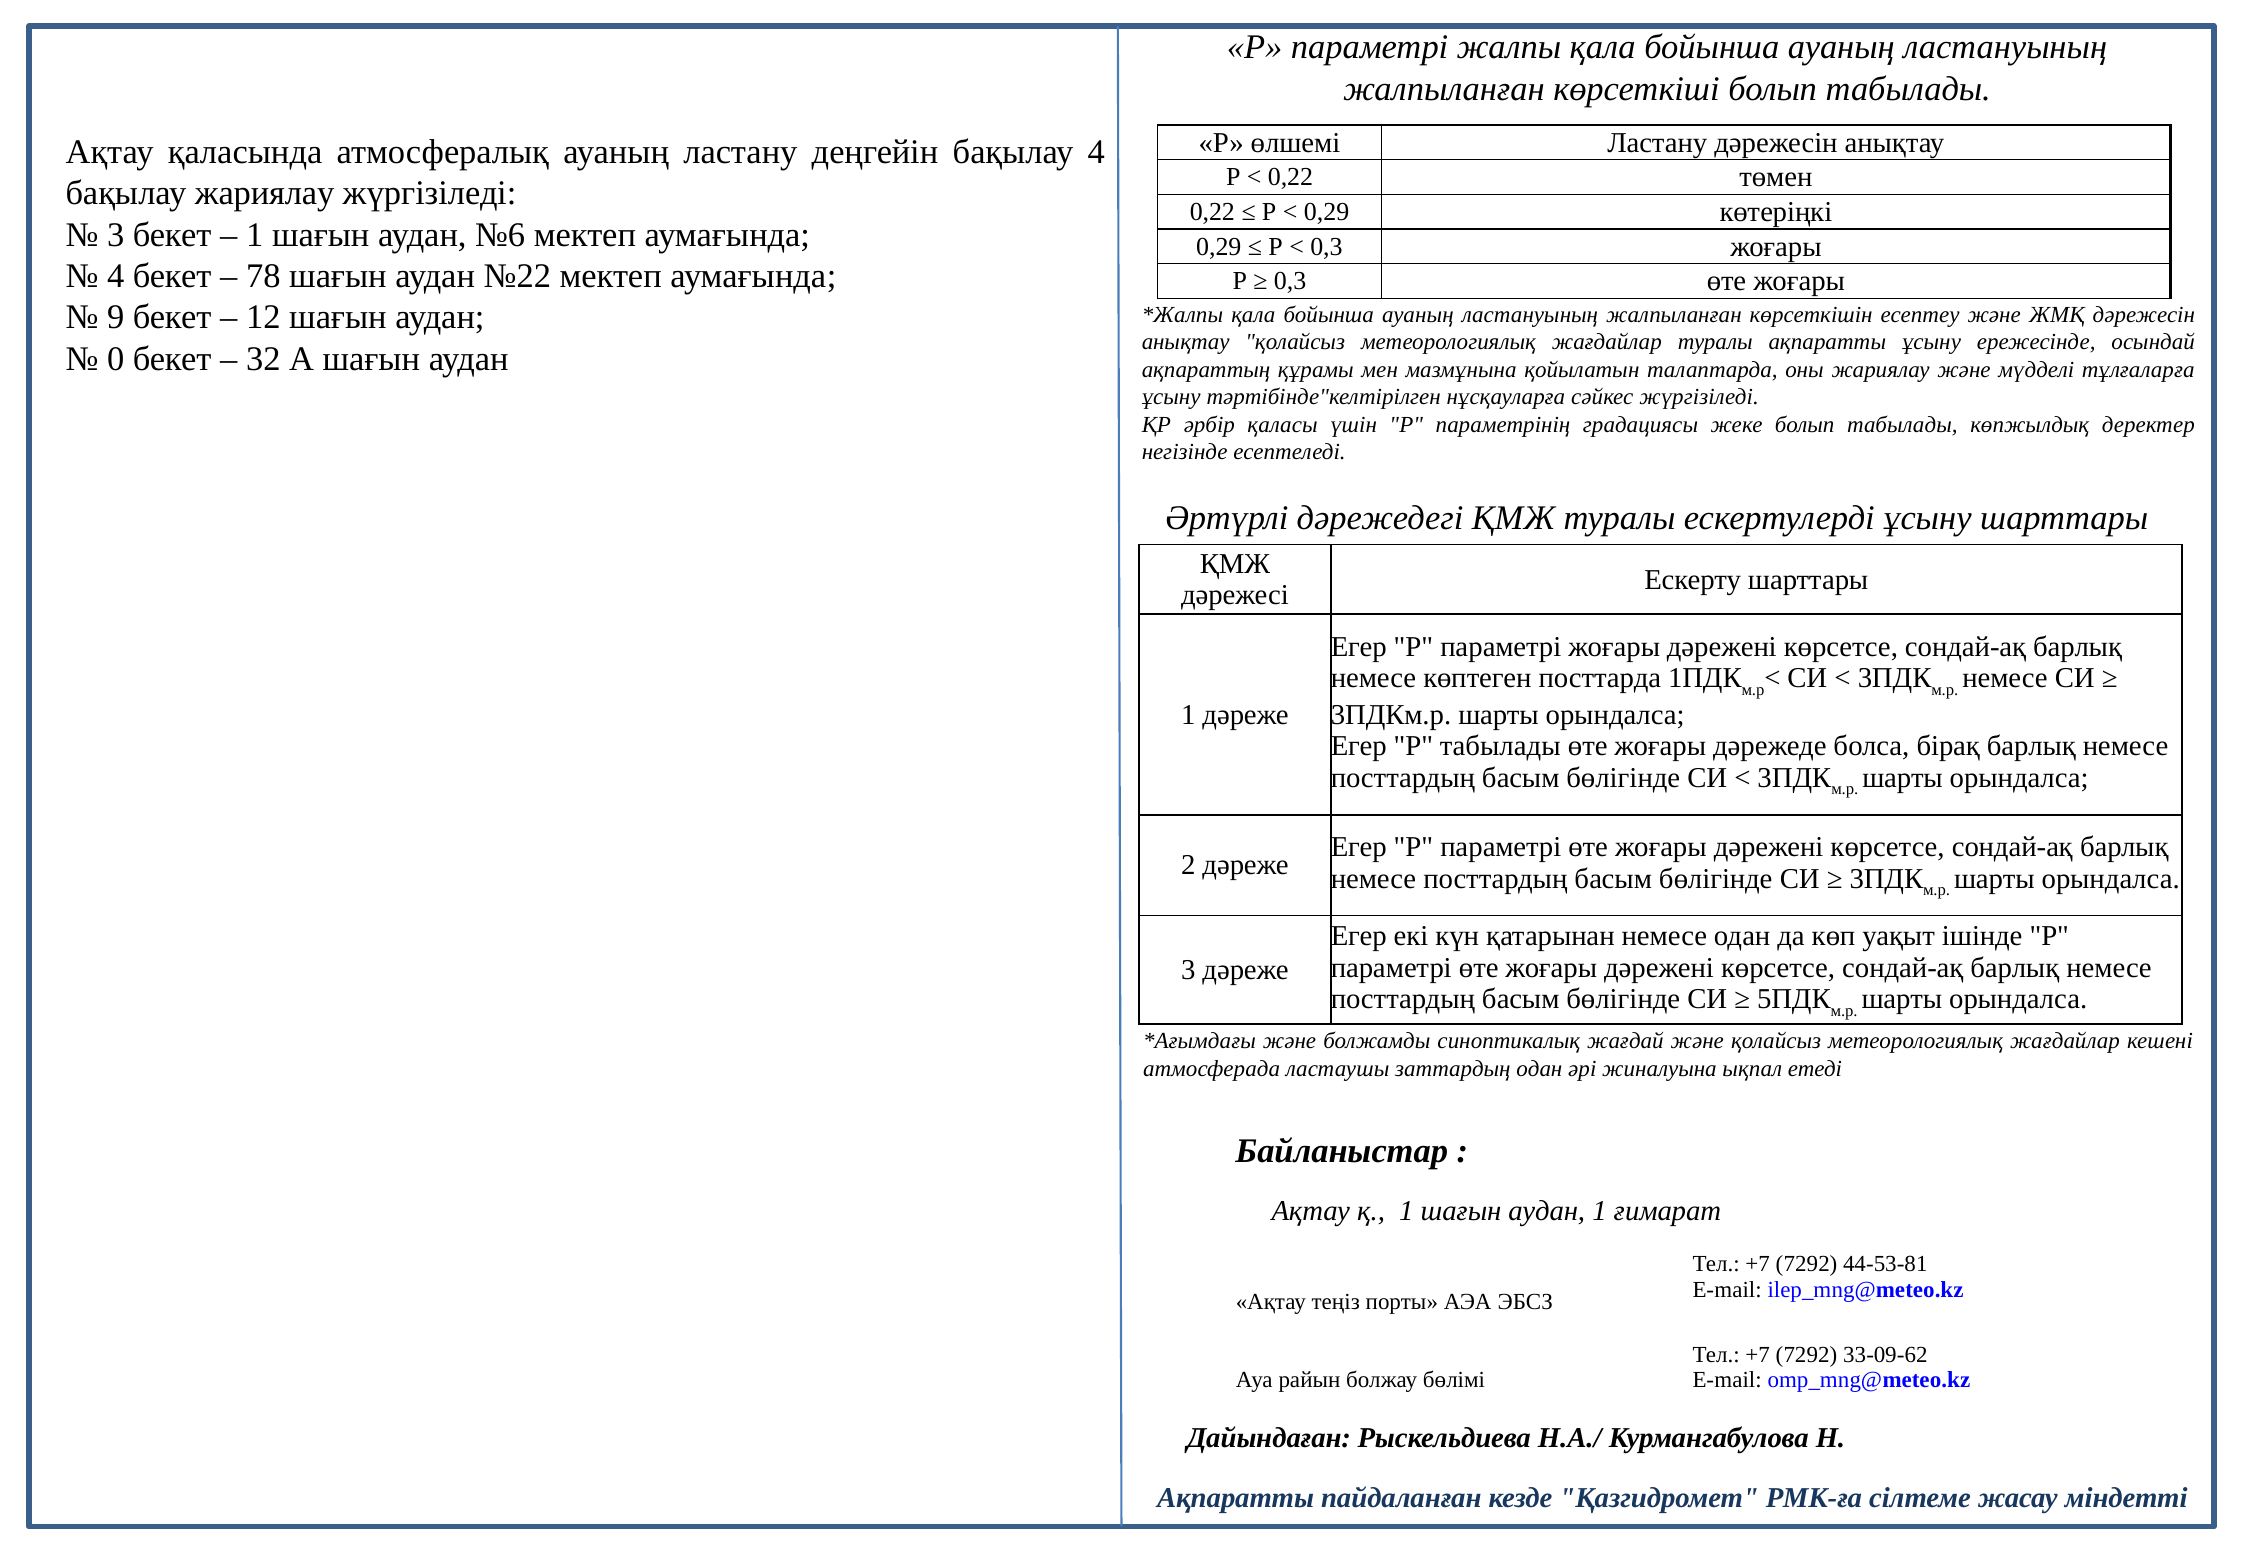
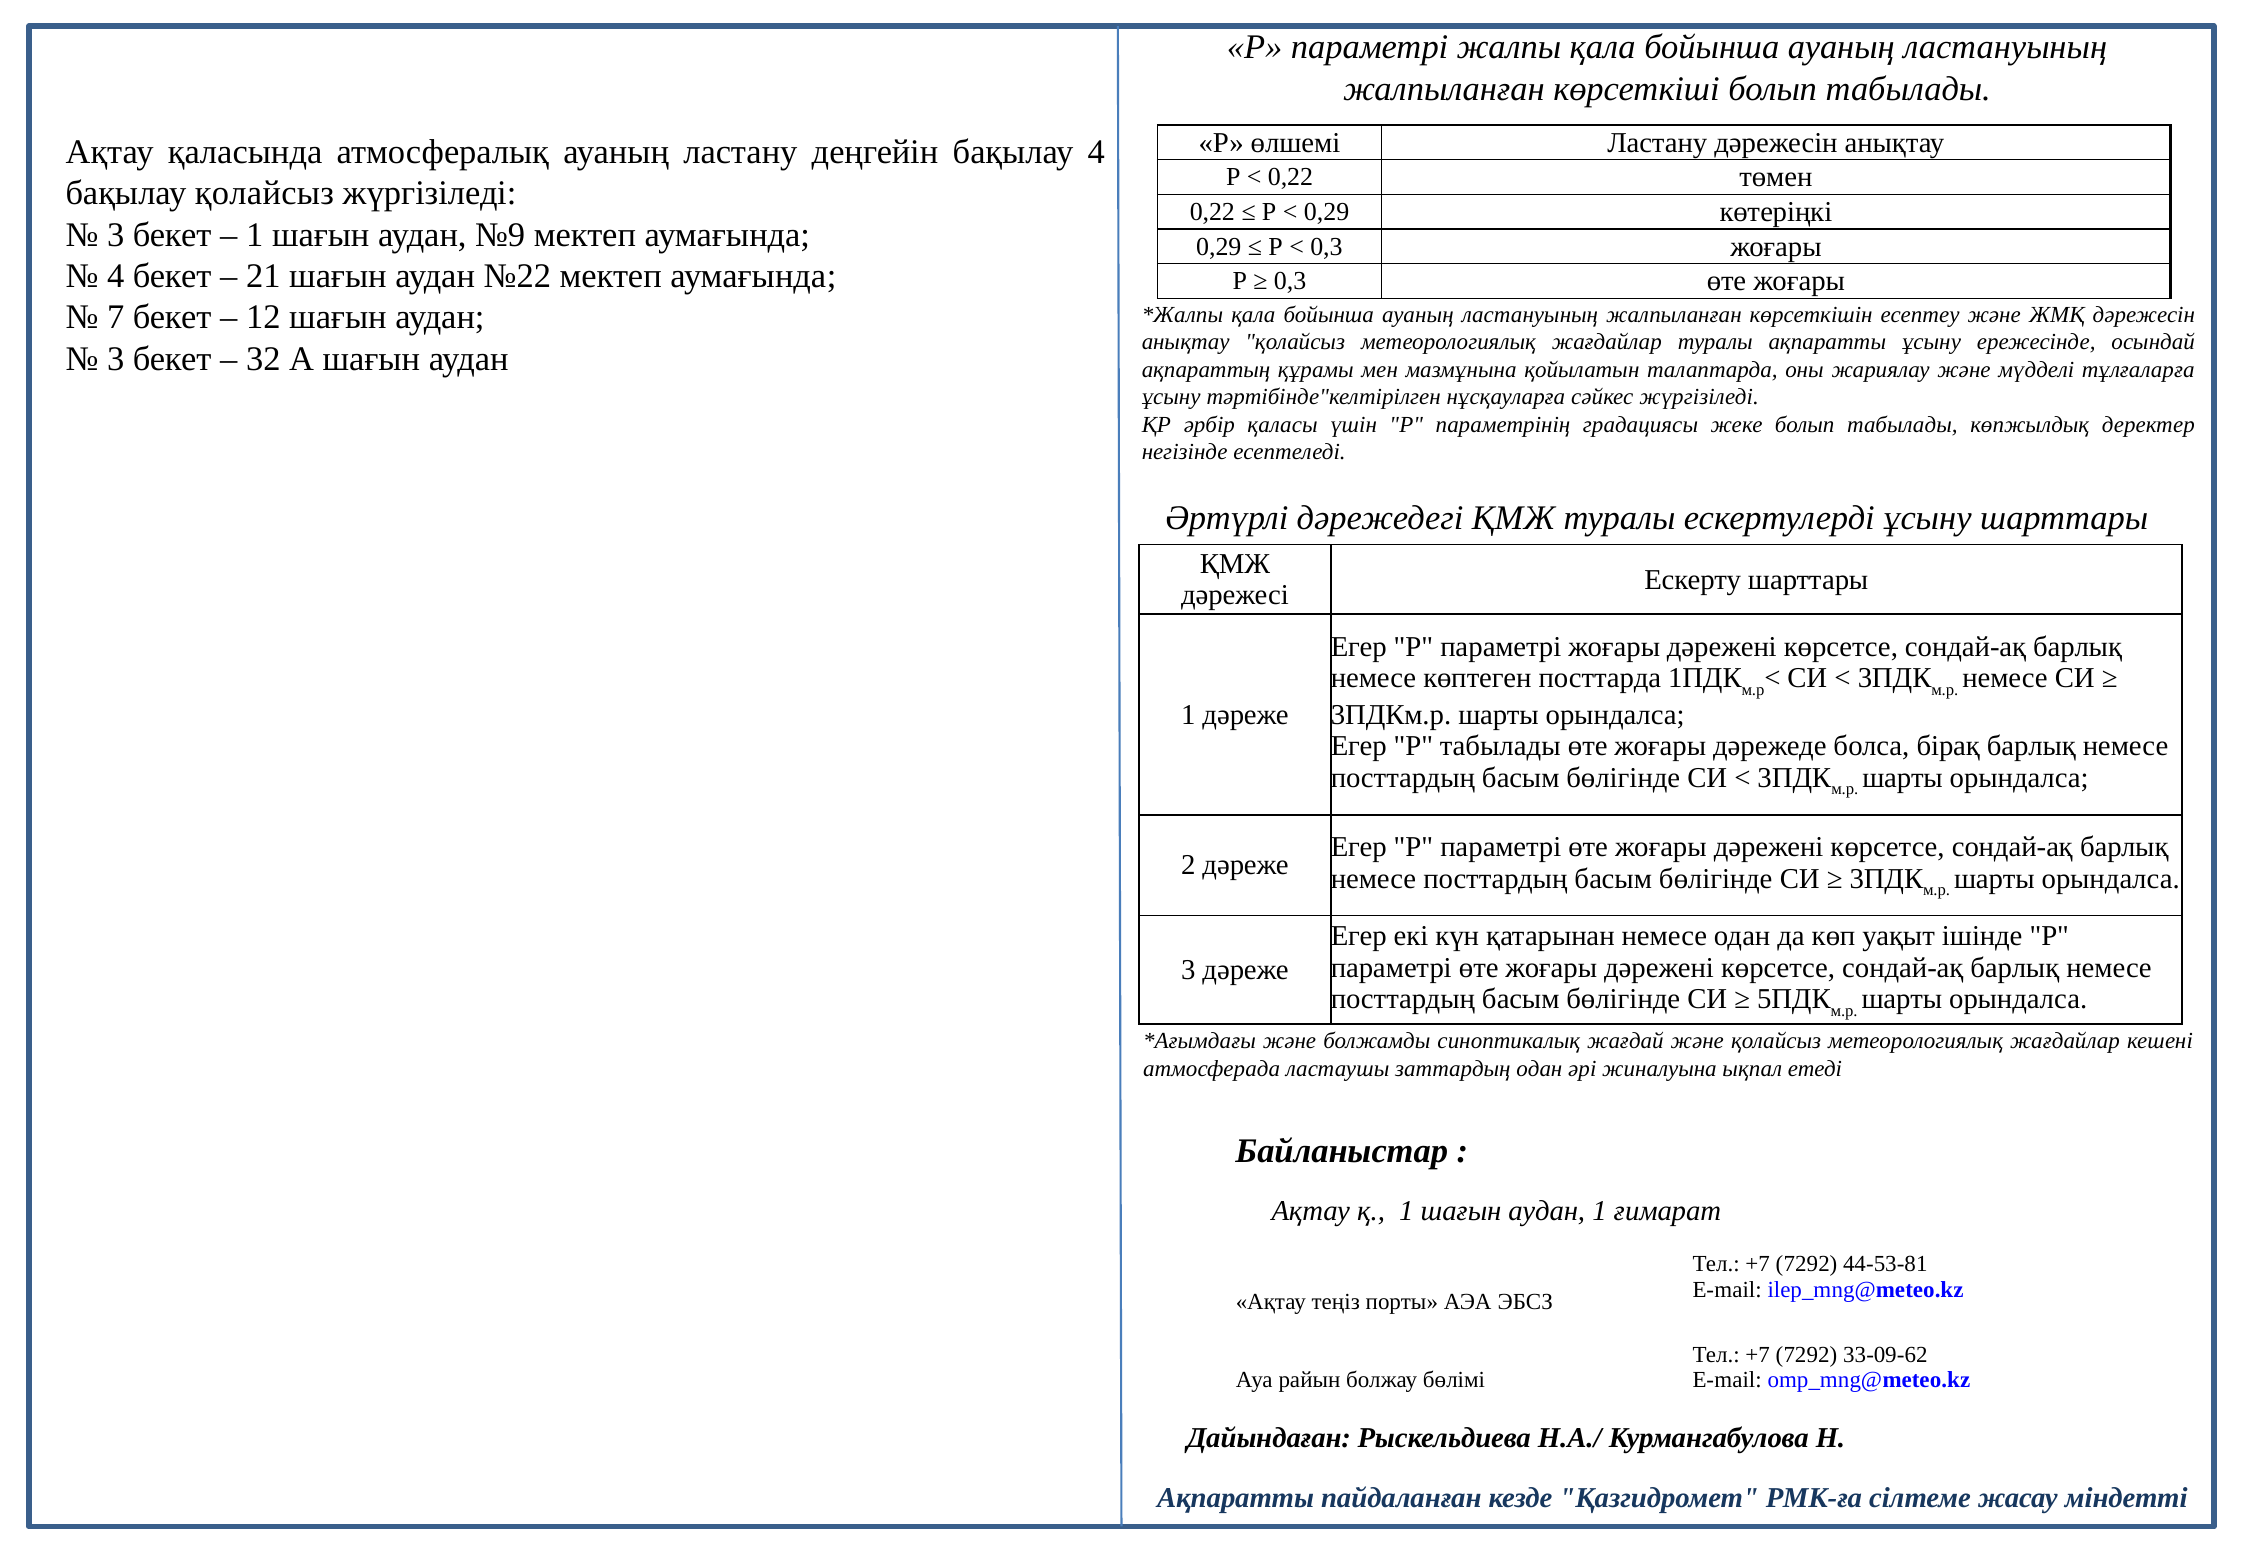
бақылау жариялау: жариялау -> қолайсыз (264, 193)
№6: №6 -> №9 (500, 235)
78: 78 -> 21 (263, 276)
9: 9 -> 7 (116, 317)
0: 0 -> 3 (116, 359)
